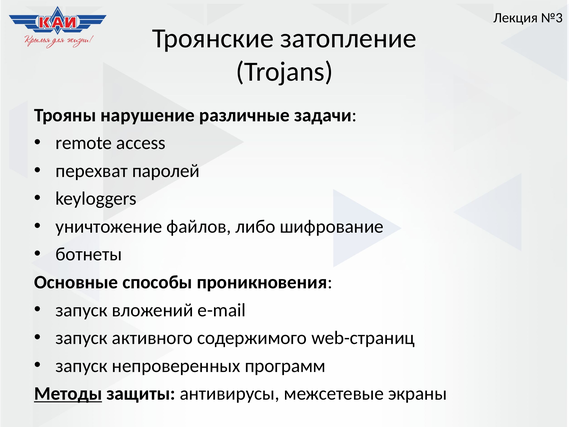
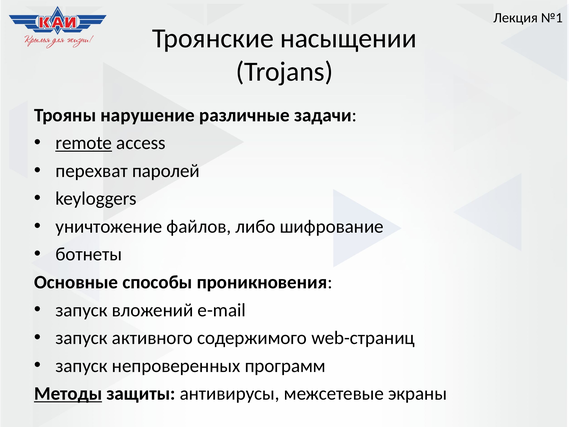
№3: №3 -> №1 (552, 18)
затопление: затопление -> насыщении (348, 38)
remote underline: none -> present (84, 143)
